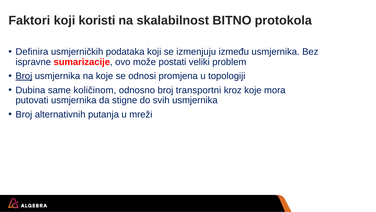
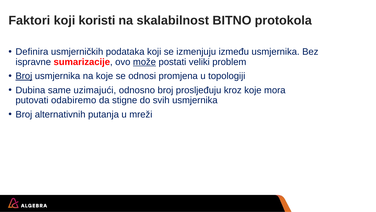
može underline: none -> present (144, 62)
količinom: količinom -> uzimajući (95, 90)
transportni: transportni -> prosljeđuju (199, 90)
putovati usmjernika: usmjernika -> odabiremo (74, 100)
